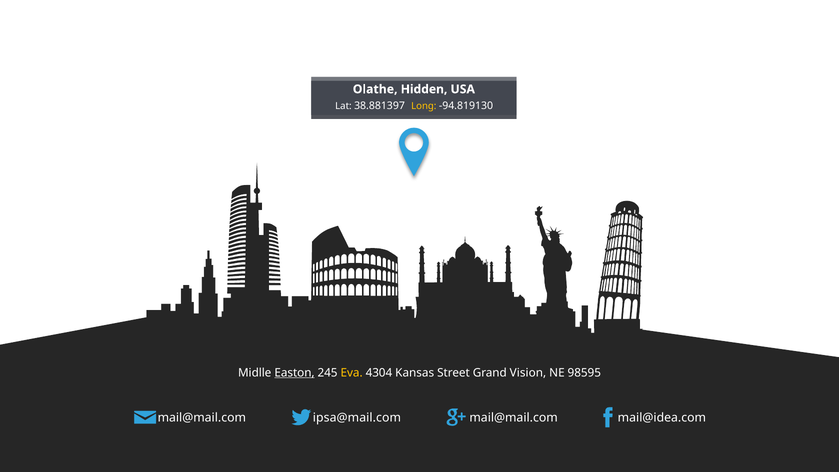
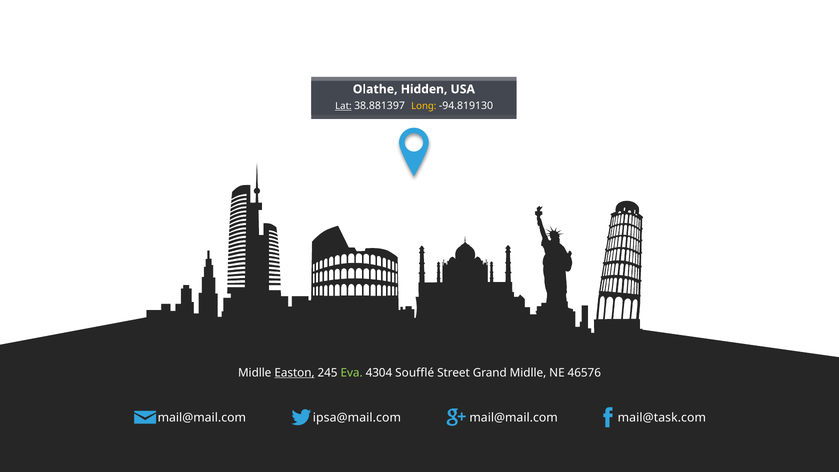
Lat underline: none -> present (343, 106)
Eva colour: yellow -> light green (352, 373)
Kansas: Kansas -> Soufflé (415, 373)
Grand Vision: Vision -> Midlle (528, 373)
98595: 98595 -> 46576 (584, 373)
mail@idea.com: mail@idea.com -> mail@task.com (662, 418)
